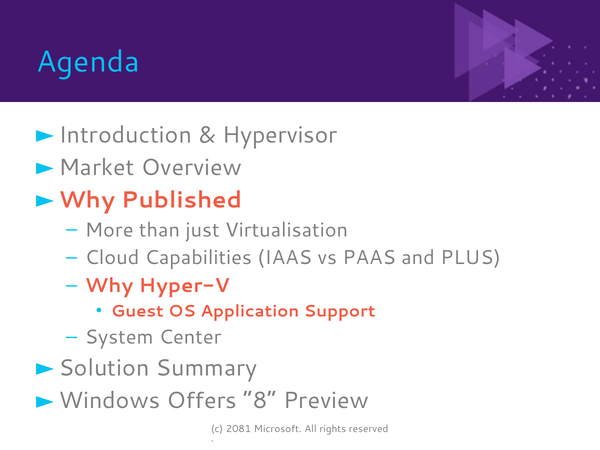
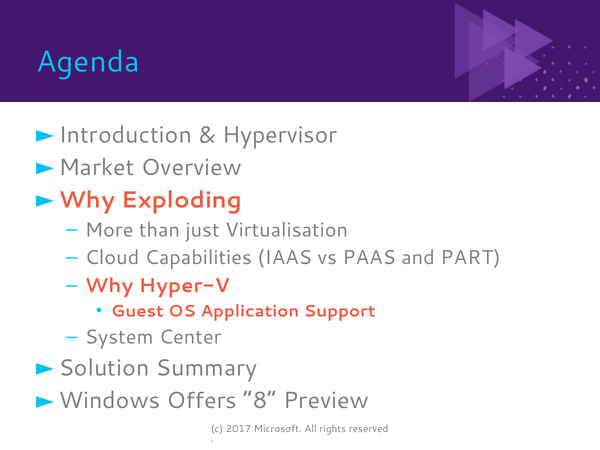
Published: Published -> Exploding (182, 200)
PLUS: PLUS -> PART (471, 258)
2081: 2081 -> 2017 (238, 429)
